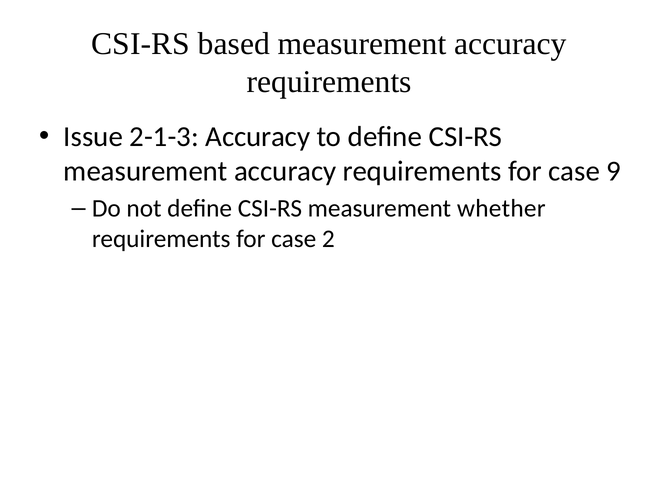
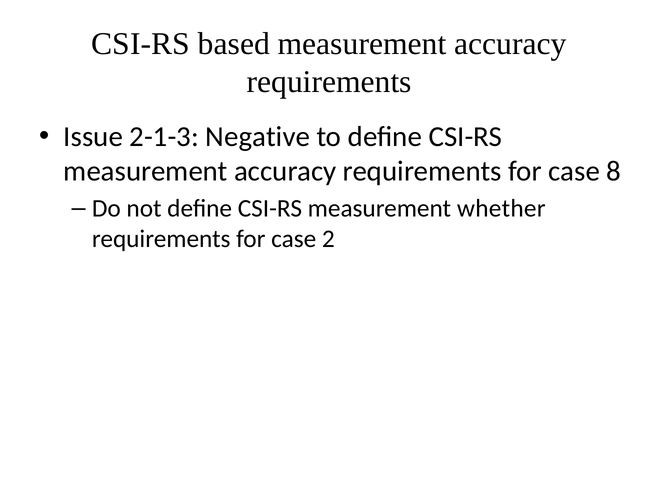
2-1-3 Accuracy: Accuracy -> Negative (258, 137)
9: 9 -> 8 (614, 171)
